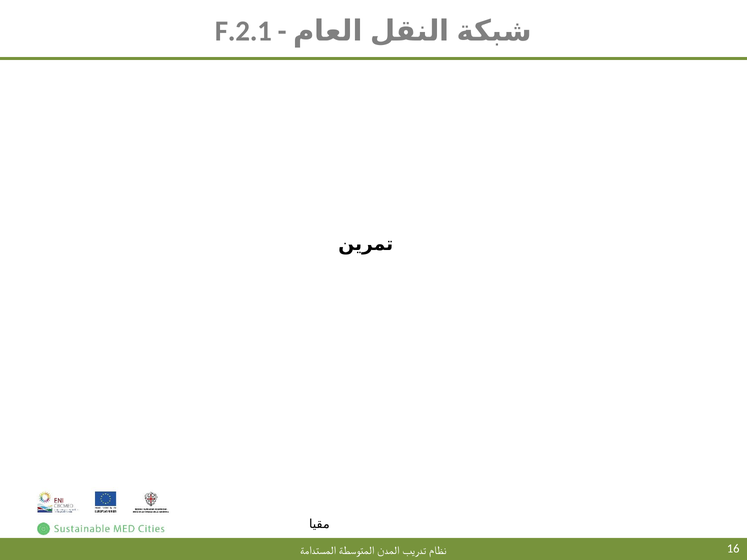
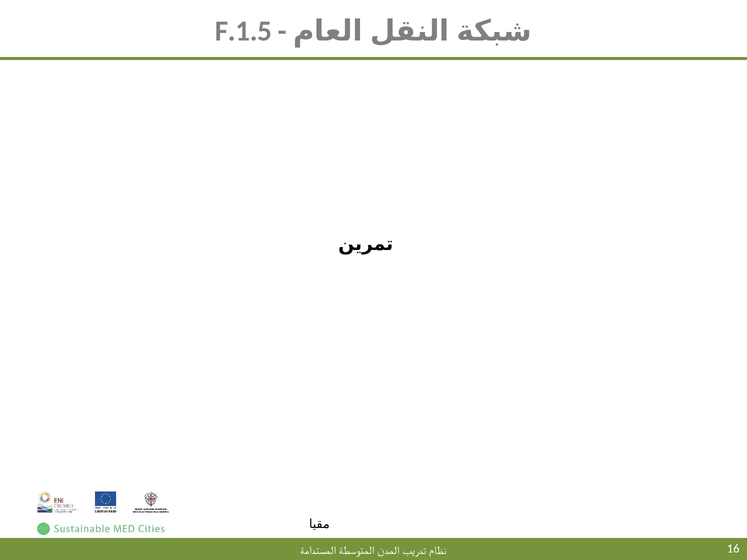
F.2.1: F.2.1 -> F.1.5 (243, 31)
